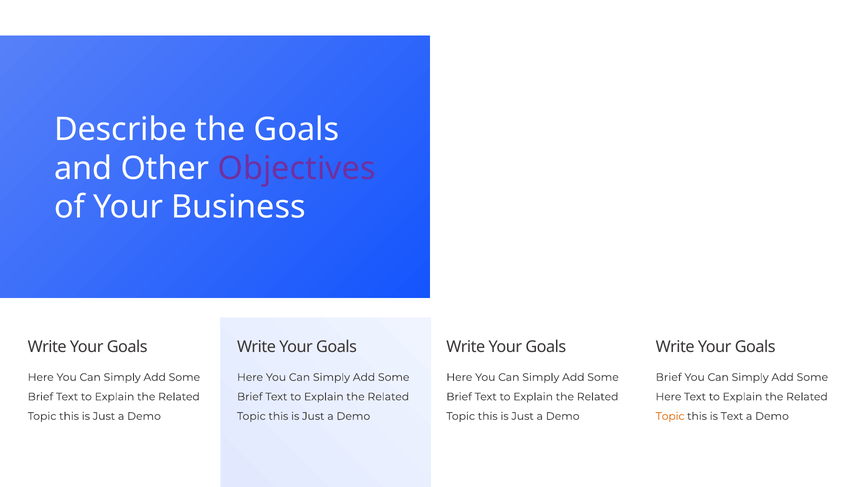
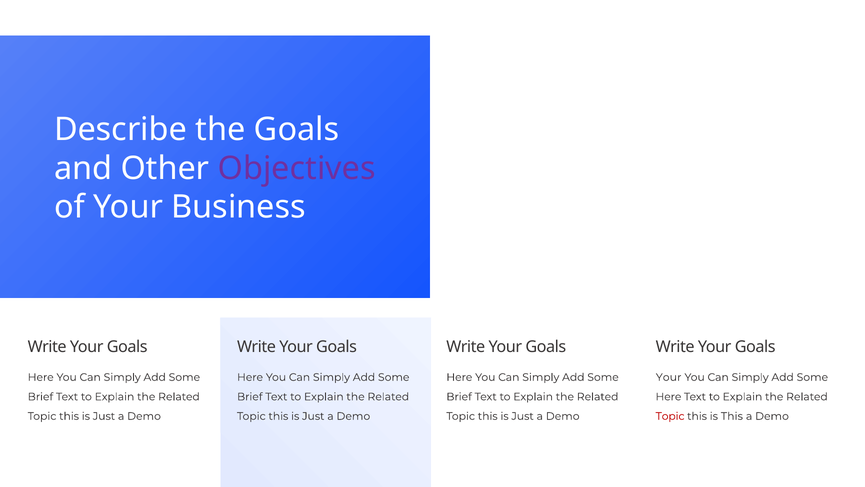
Brief: Brief -> Your (669, 377)
Topic colour: orange -> red (670, 416)
is Text: Text -> This (732, 416)
